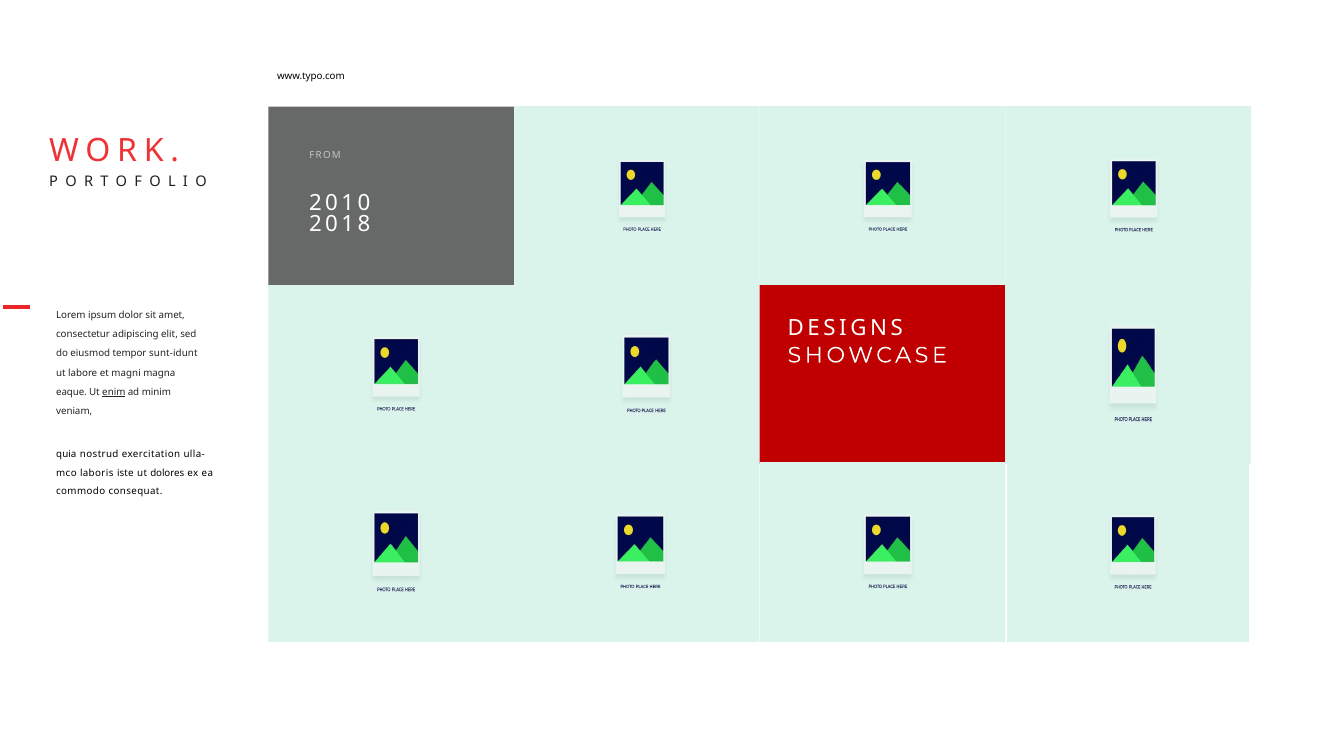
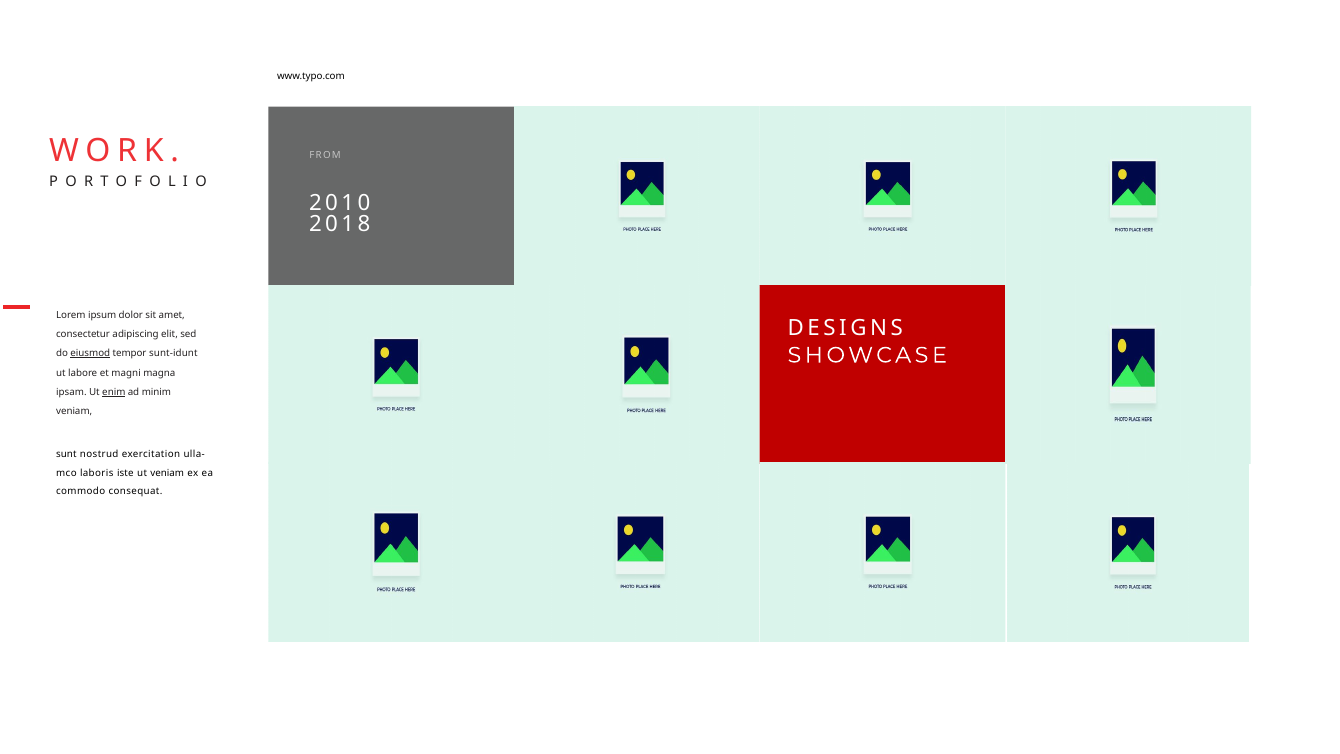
eiusmod underline: none -> present (90, 353)
eaque: eaque -> ipsam (71, 392)
quia: quia -> sunt (66, 454)
ut dolores: dolores -> veniam (167, 473)
